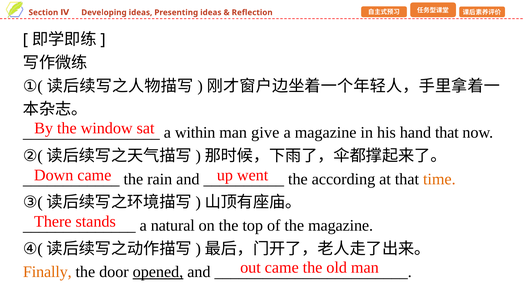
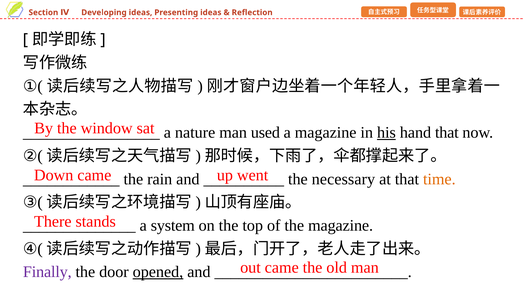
within: within -> nature (195, 133)
give: give -> used (265, 133)
his underline: none -> present (386, 133)
according: according -> necessary (343, 179)
natural: natural -> system (173, 226)
Finally colour: orange -> purple (47, 272)
